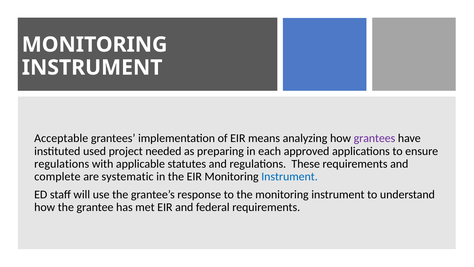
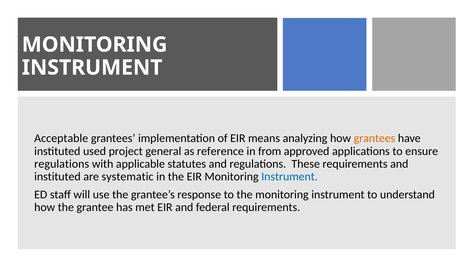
grantees colour: purple -> orange (374, 138)
needed: needed -> general (163, 151)
preparing: preparing -> reference (220, 151)
each: each -> from (270, 151)
complete: complete -> instituted (57, 176)
